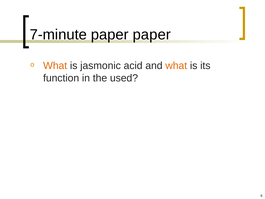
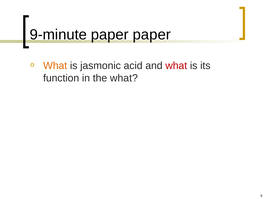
7-minute: 7-minute -> 9-minute (58, 35)
what colour: orange -> red (176, 66)
the used: used -> what (124, 78)
